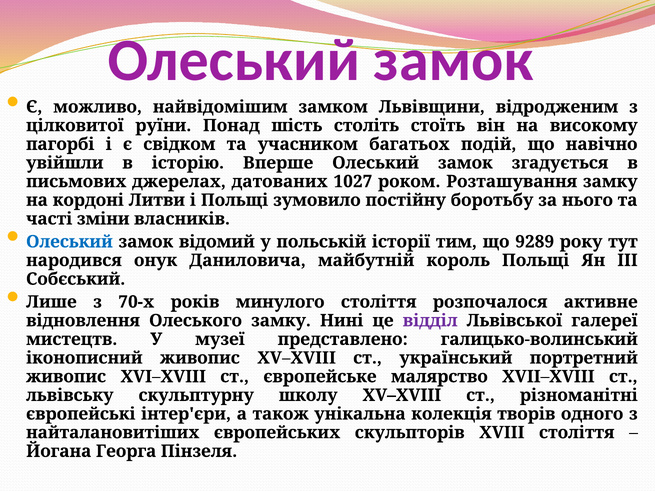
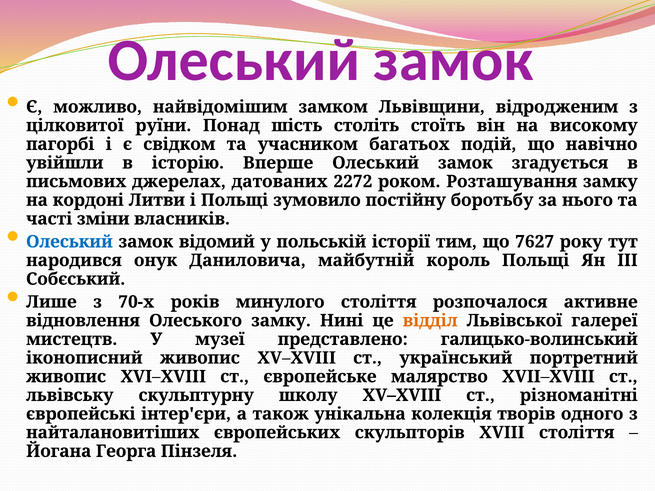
1027: 1027 -> 2272 (353, 182)
9289: 9289 -> 7627 (535, 242)
відділ colour: purple -> orange (430, 321)
